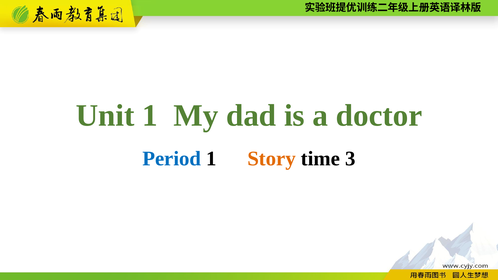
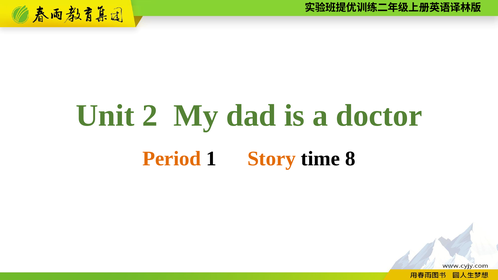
Unit 1: 1 -> 2 (150, 116)
Period colour: blue -> orange (172, 159)
3: 3 -> 8 (350, 159)
